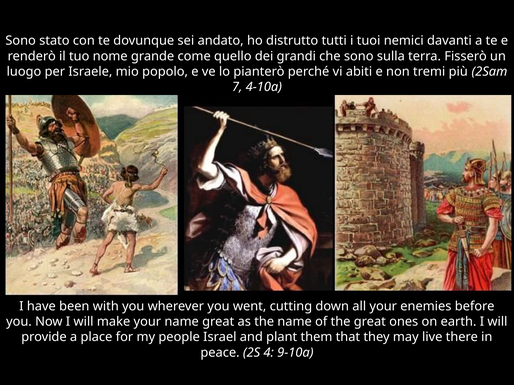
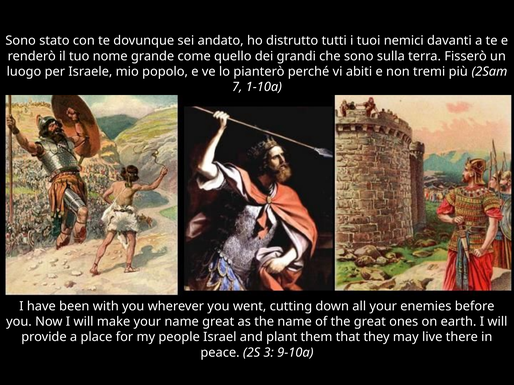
4-10a: 4-10a -> 1-10a (264, 87)
4: 4 -> 3 (269, 353)
